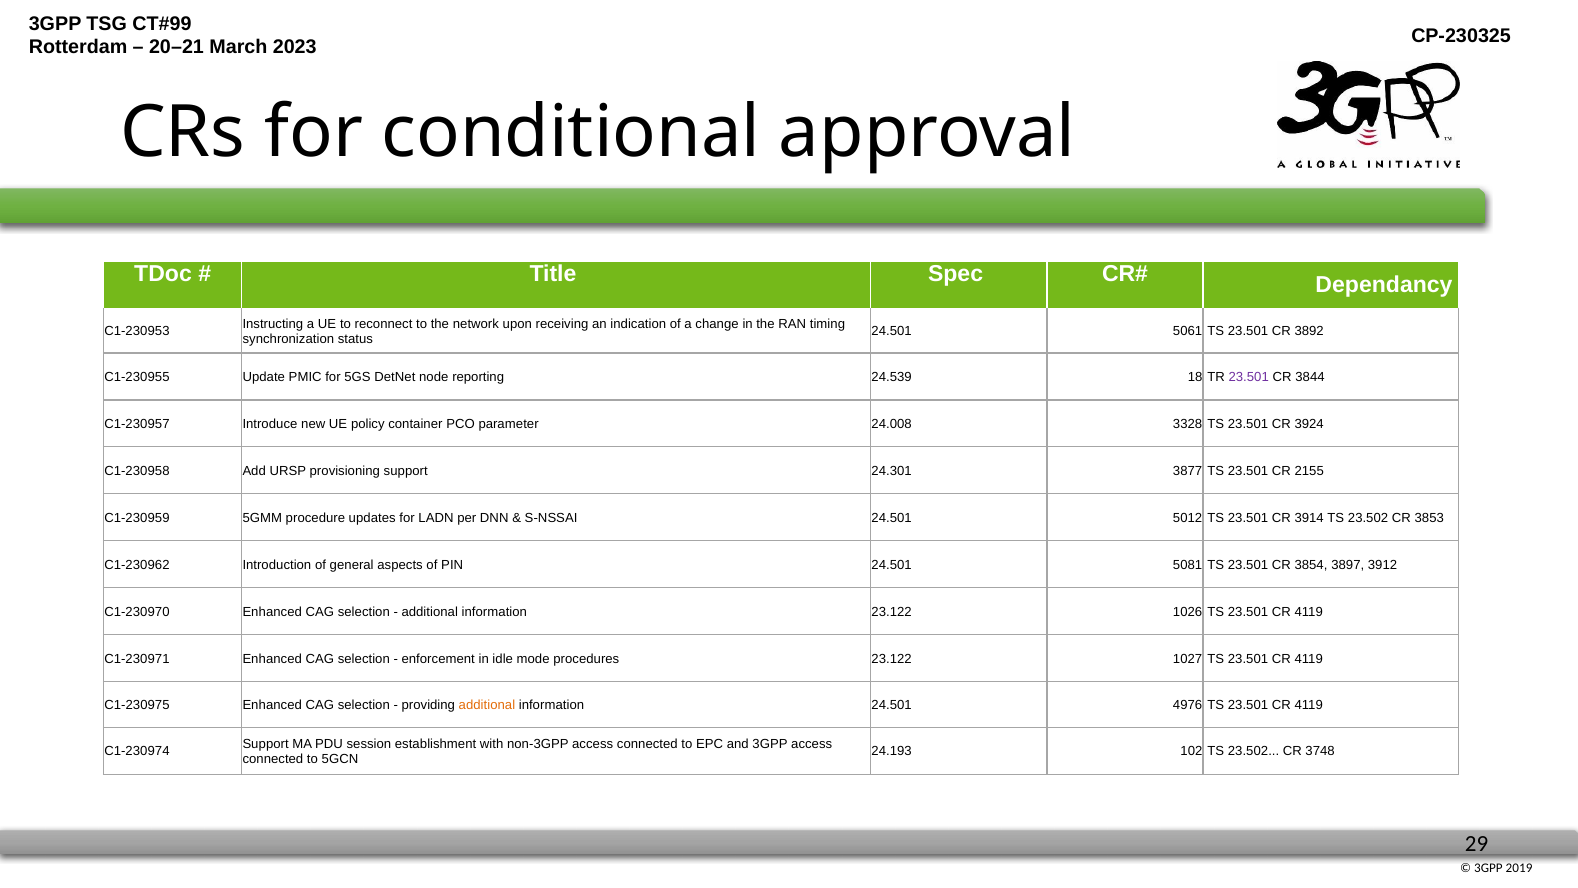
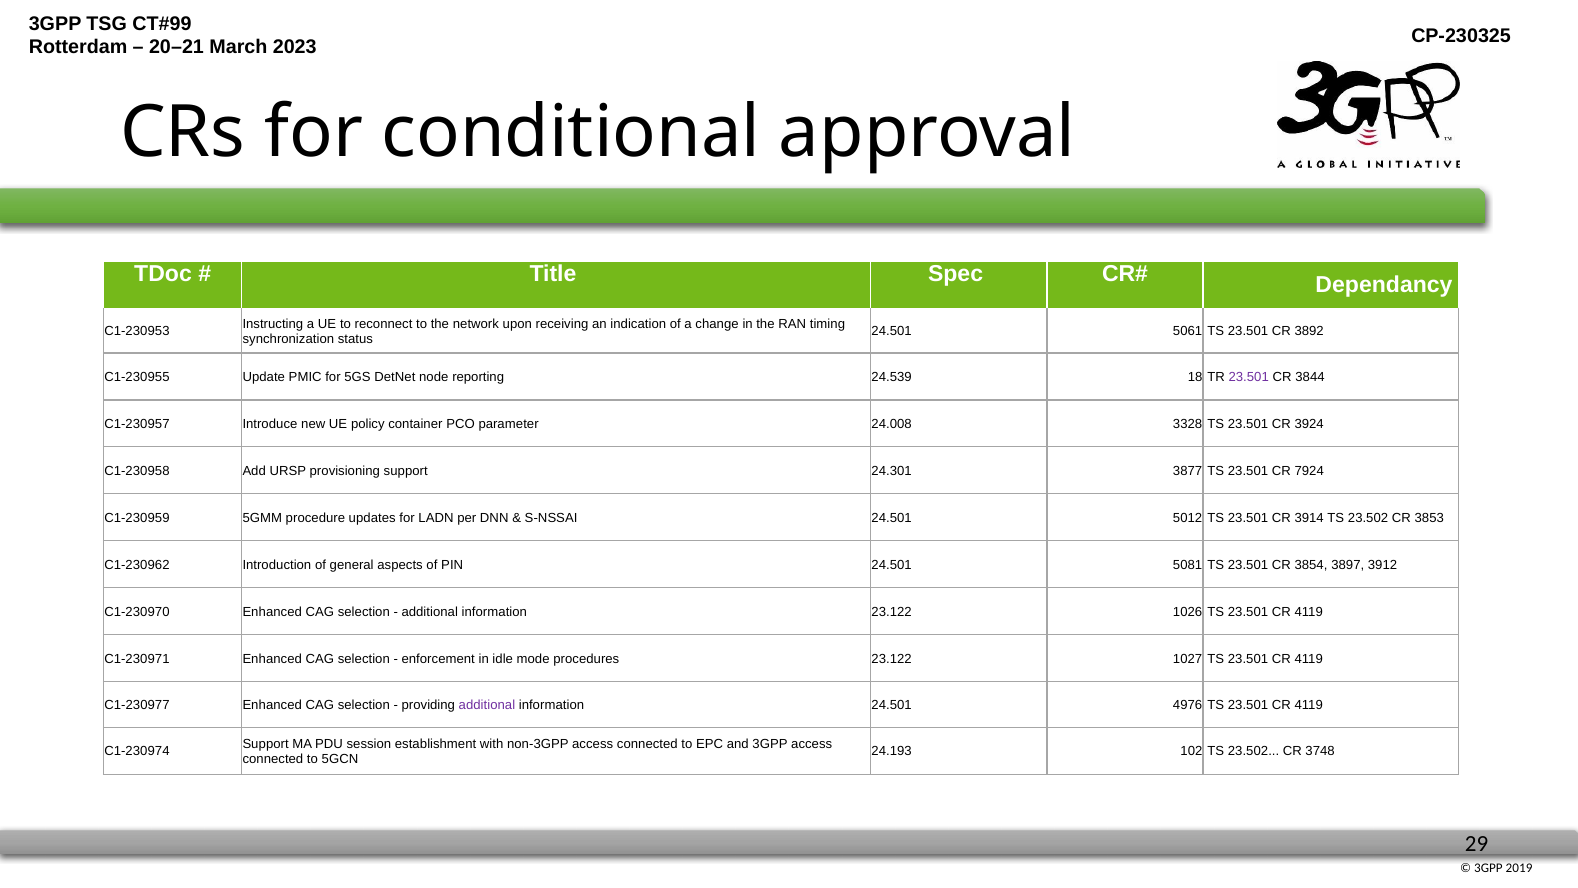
2155: 2155 -> 7924 (1309, 471)
C1-230975: C1-230975 -> C1-230977 (137, 705)
additional colour: orange -> purple (487, 705)
